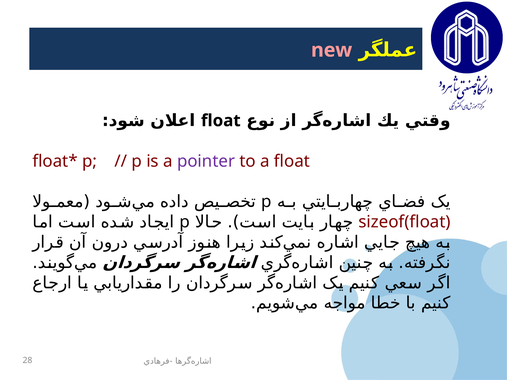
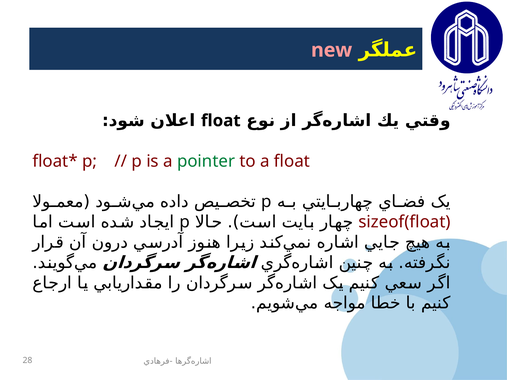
pointer colour: purple -> green (206, 161)
